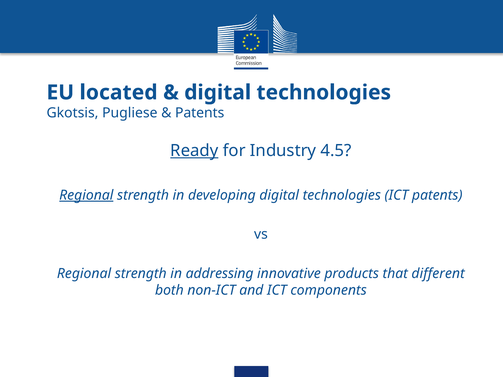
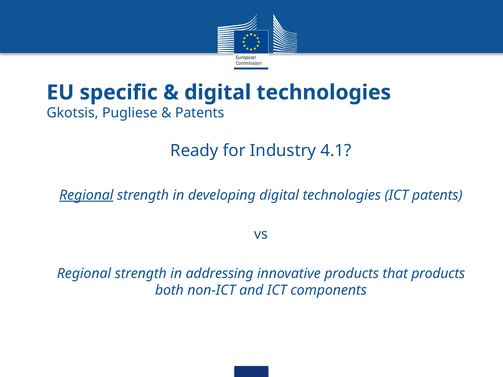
located: located -> specific (119, 93)
Ready underline: present -> none (194, 151)
4.5: 4.5 -> 4.1 (336, 151)
that different: different -> products (438, 274)
